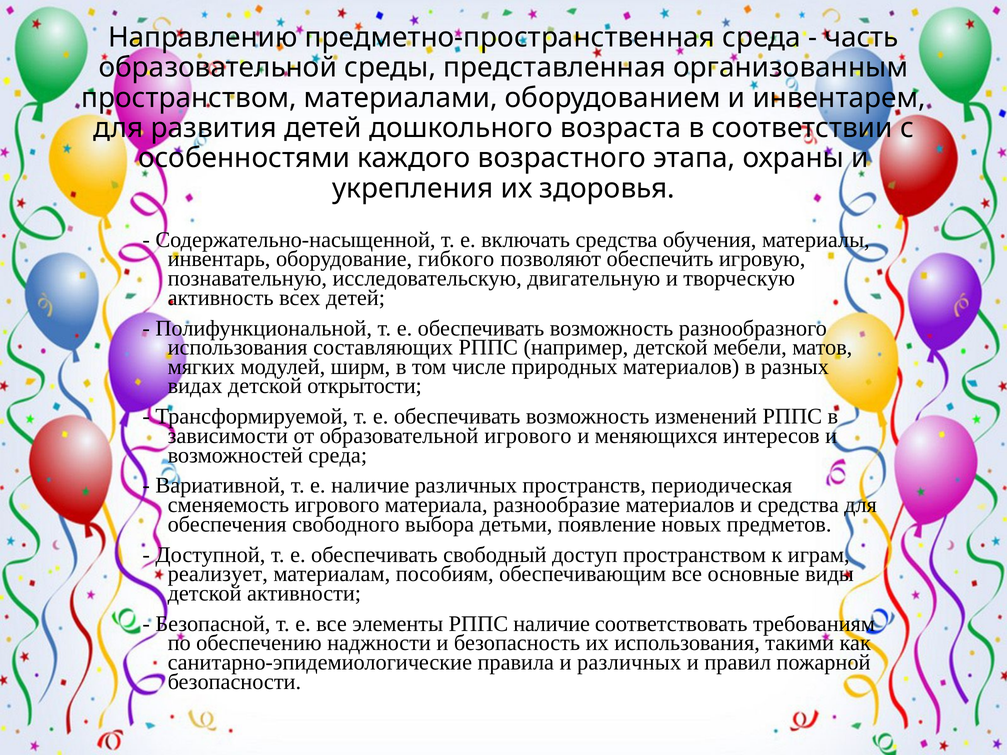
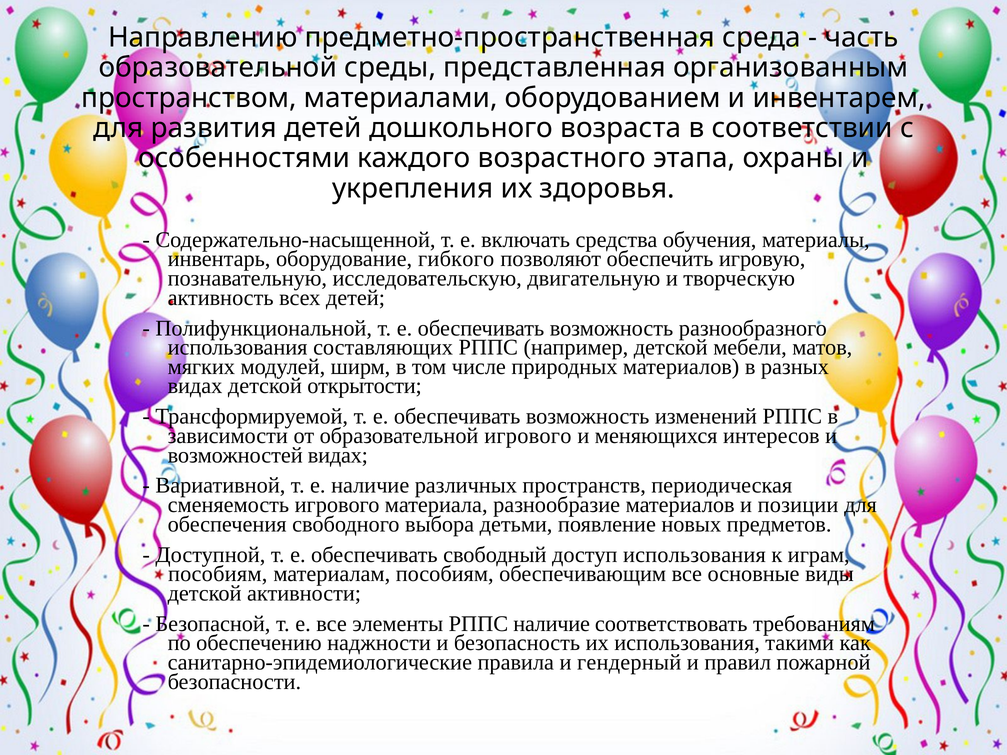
возможностей среда: среда -> видах (338, 455)
и средства: средства -> позиции (798, 505)
доступ пространством: пространством -> использования (694, 555)
реализует: реализует -> пособиям (218, 574)
и различных: различных -> гендерный (629, 663)
